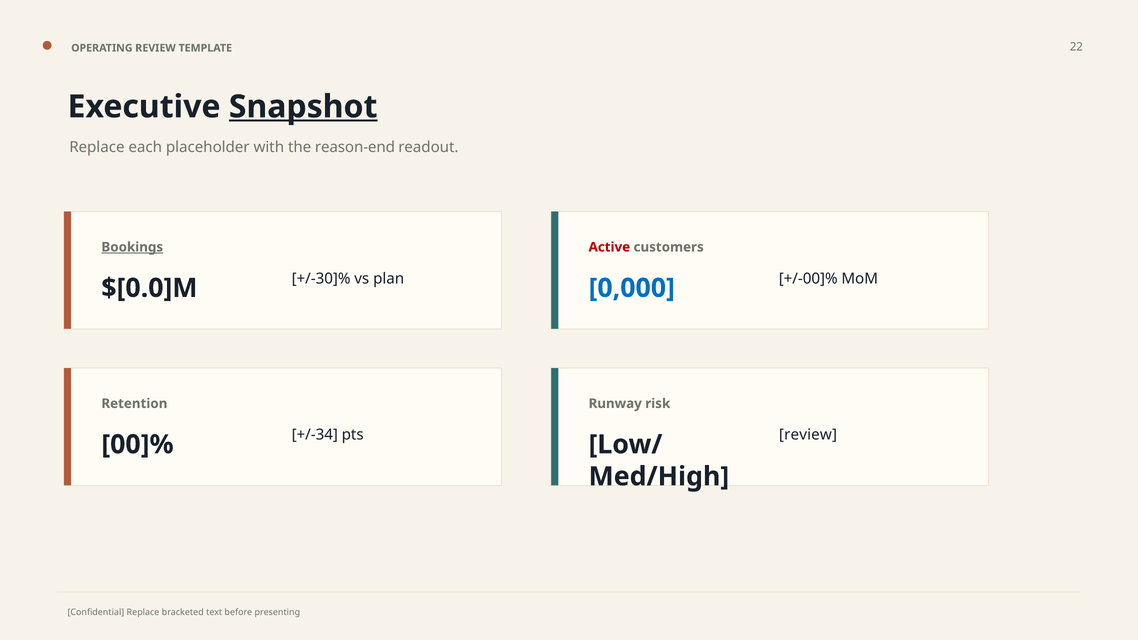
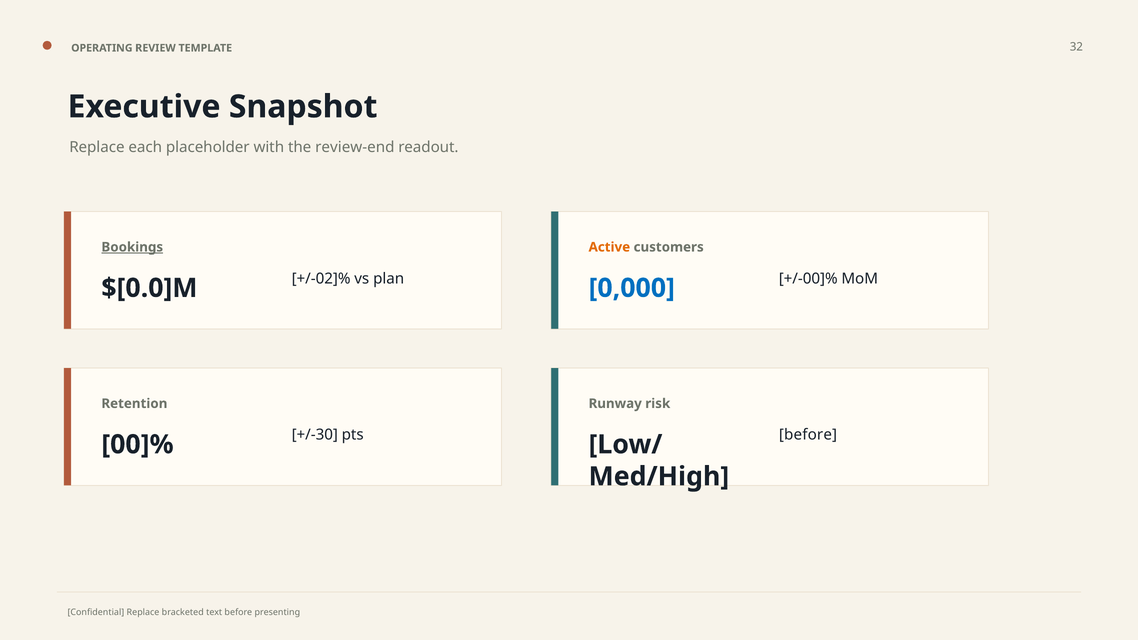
22: 22 -> 32 (1076, 47)
Snapshot underline: present -> none (303, 107)
reason-end: reason-end -> review-end (355, 147)
Active colour: red -> orange (609, 247)
+/-30]%: +/-30]% -> +/-02]% (321, 279)
+/-34: +/-34 -> +/-30 (315, 435)
review: review -> before (808, 435)
